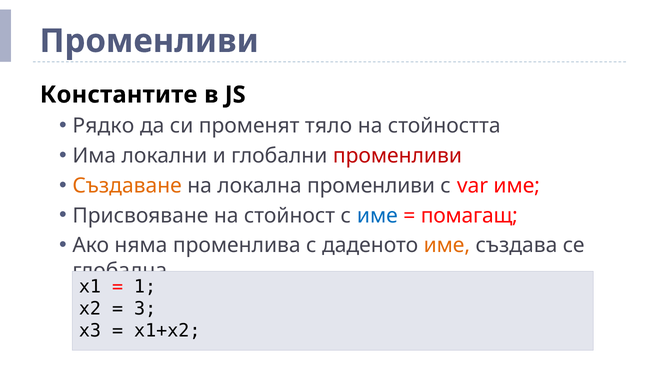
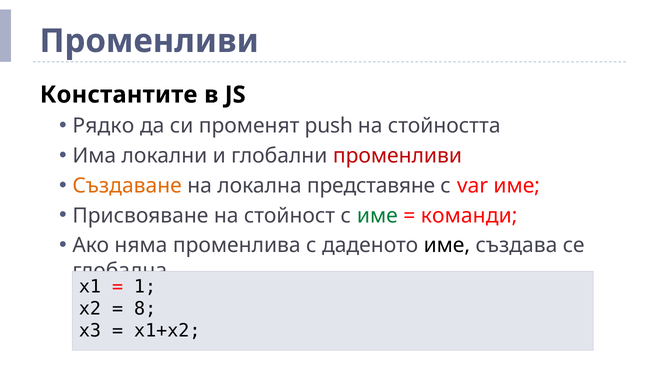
тяло: тяло -> push (329, 126)
локална променливи: променливи -> представяне (371, 186)
име colour: blue -> green (377, 215)
помагащ: помагащ -> команди (469, 215)
име colour: orange -> black (447, 245)
3: 3 -> 8 (145, 308)
